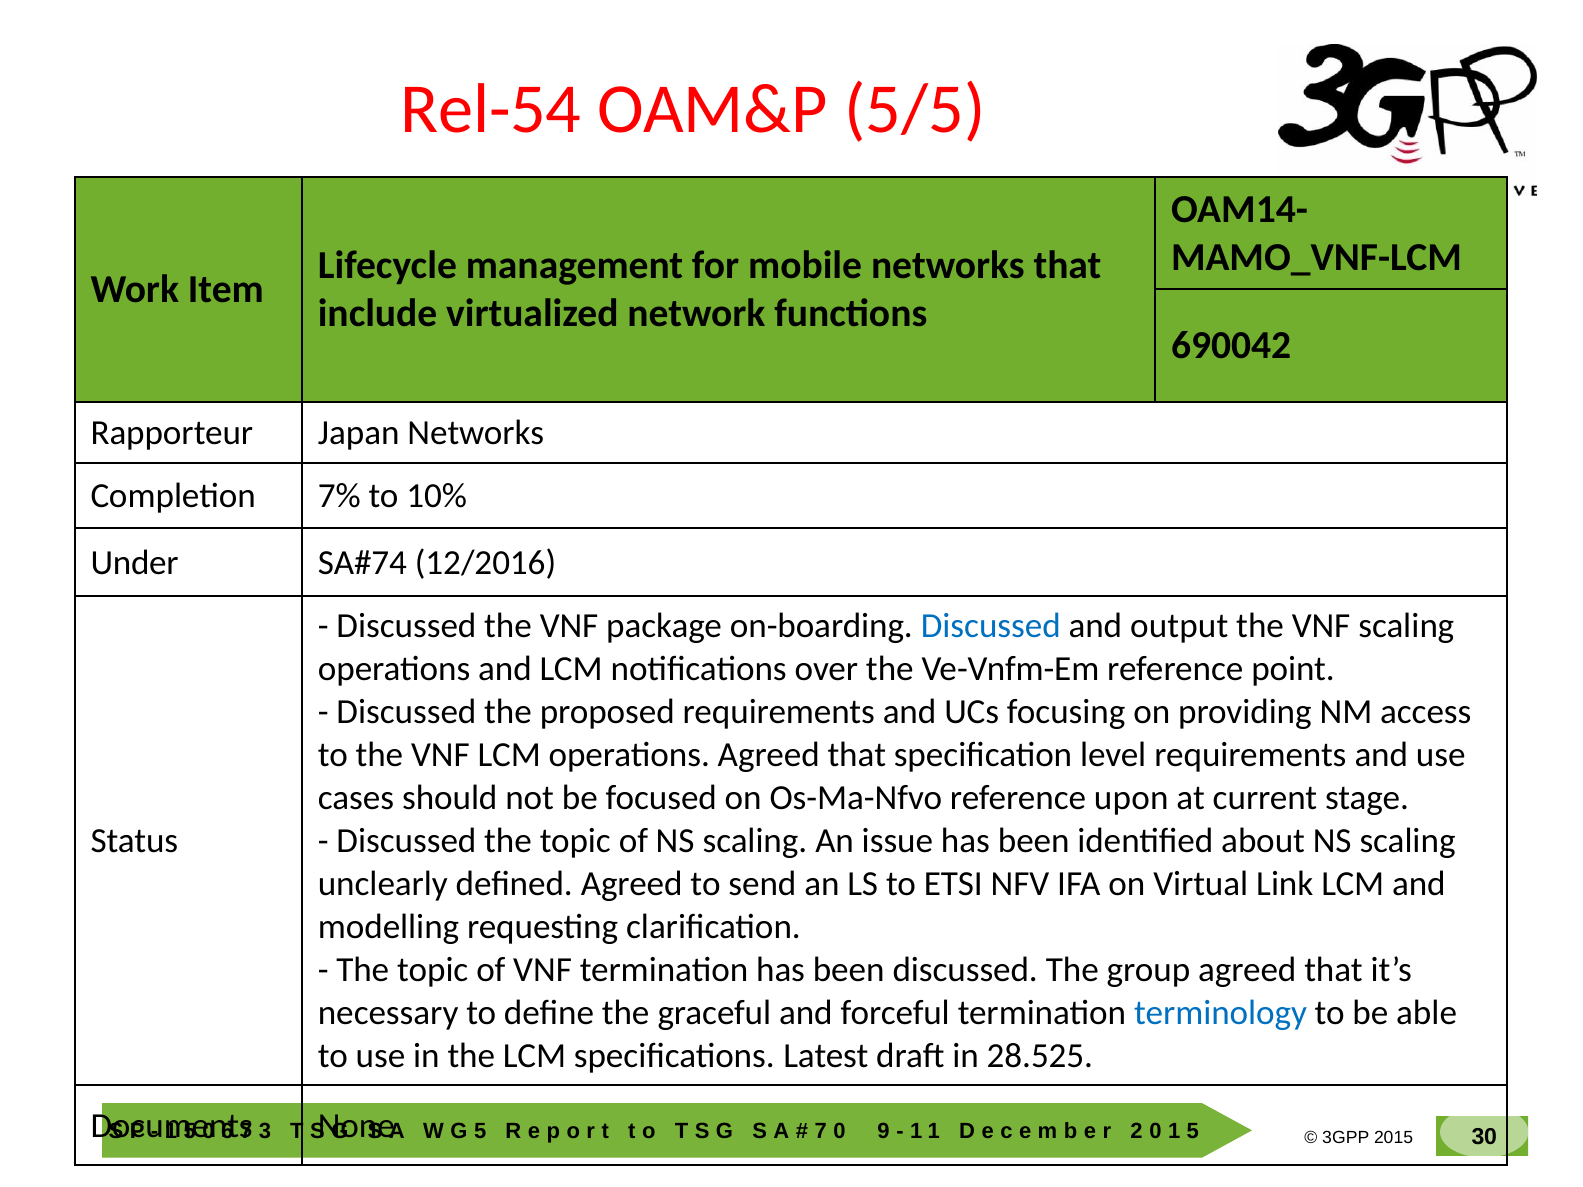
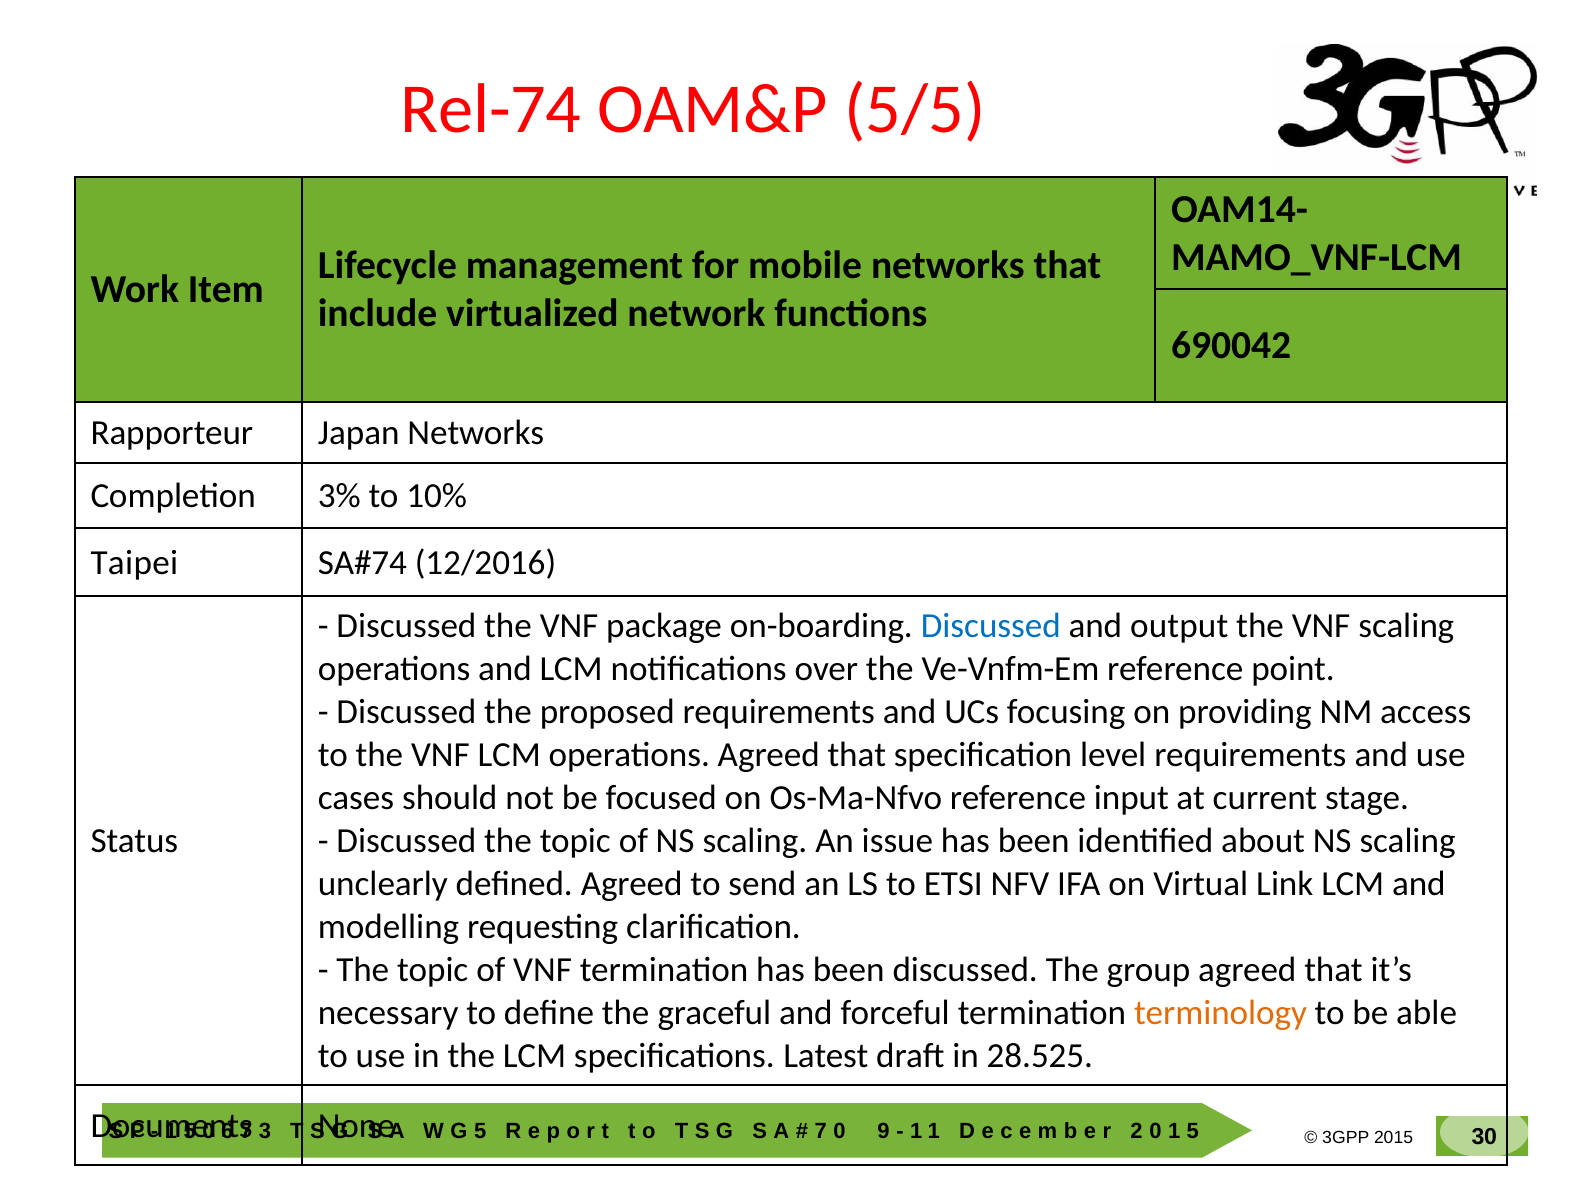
Rel-54: Rel-54 -> Rel-74 (491, 109)
7%: 7% -> 3% (339, 496)
Under: Under -> Taipei (134, 563)
upon: upon -> input (1131, 798)
terminology colour: blue -> orange (1220, 1013)
